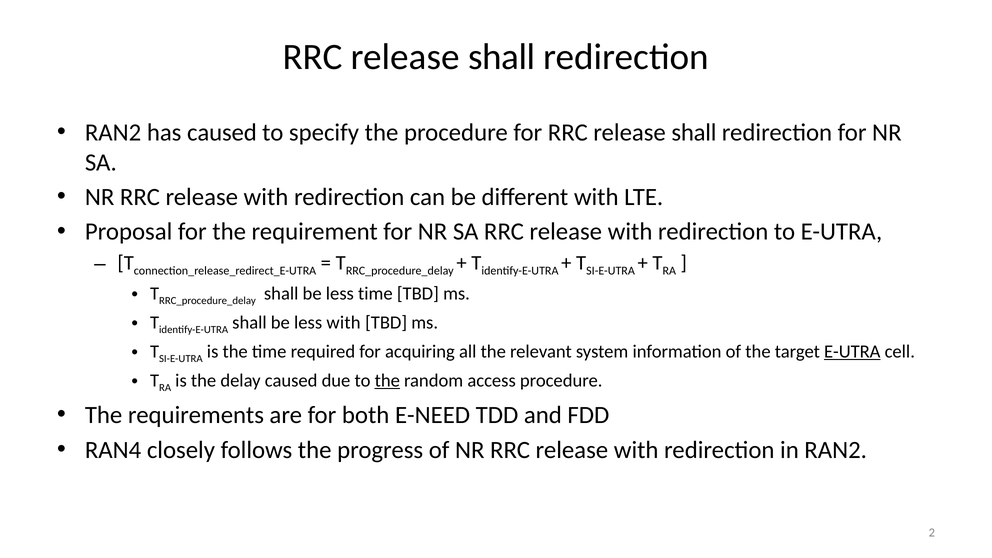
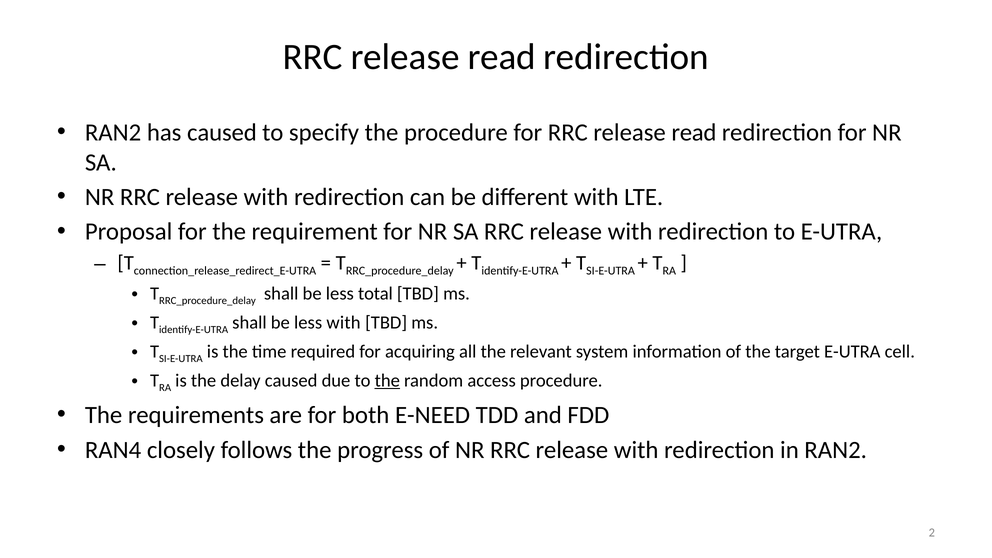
shall: shall -> read (502, 57)
for RRC release shall: shall -> read (694, 133)
less time: time -> total (375, 293)
E-UTRA underline: present -> none (852, 352)
